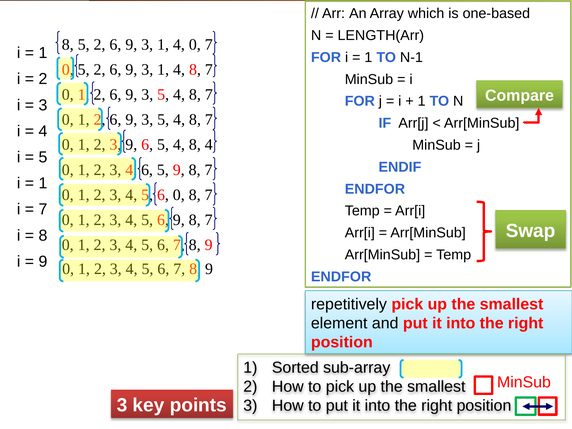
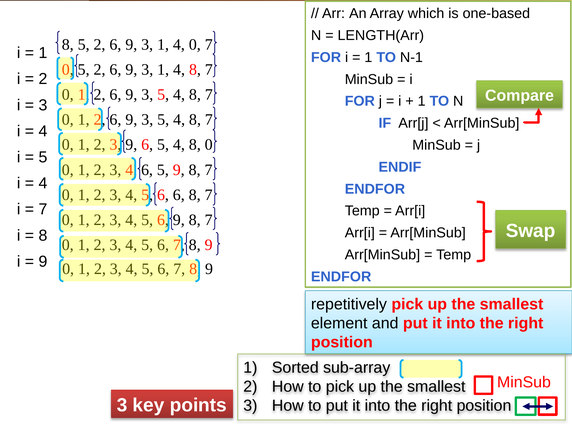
8 4: 4 -> 0 (209, 145)
1: 1 -> 4 (43, 183)
6 0: 0 -> 6 (179, 195)
